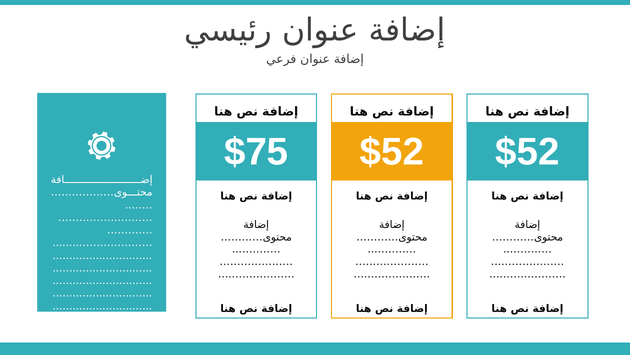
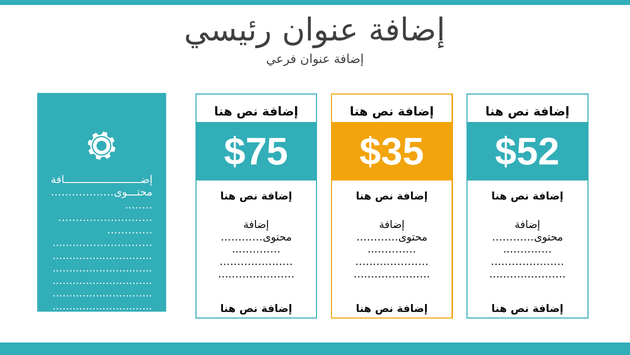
$52: $52 -> $35 (392, 152)
